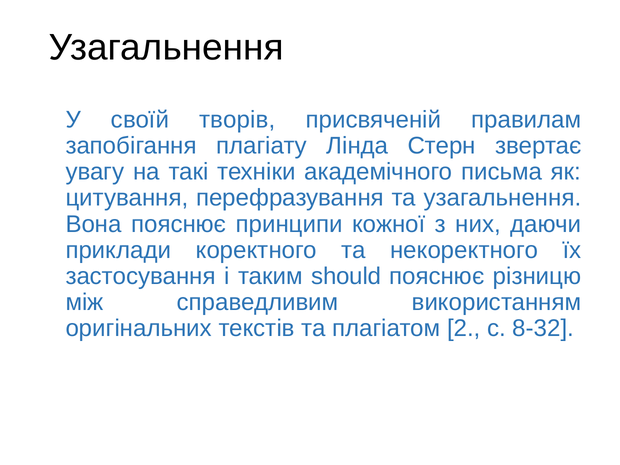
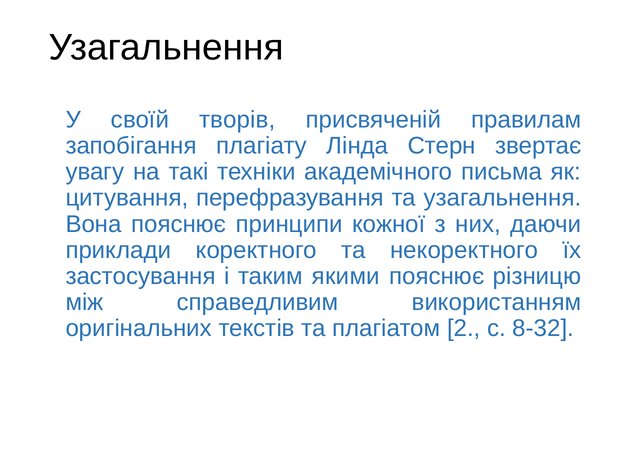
should: should -> якими (346, 276)
